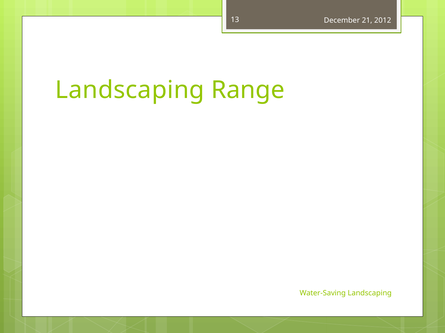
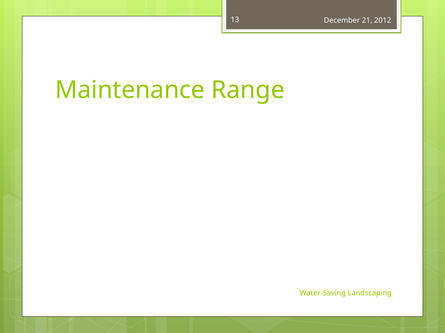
Landscaping: Landscaping -> Maintenance (130, 90)
